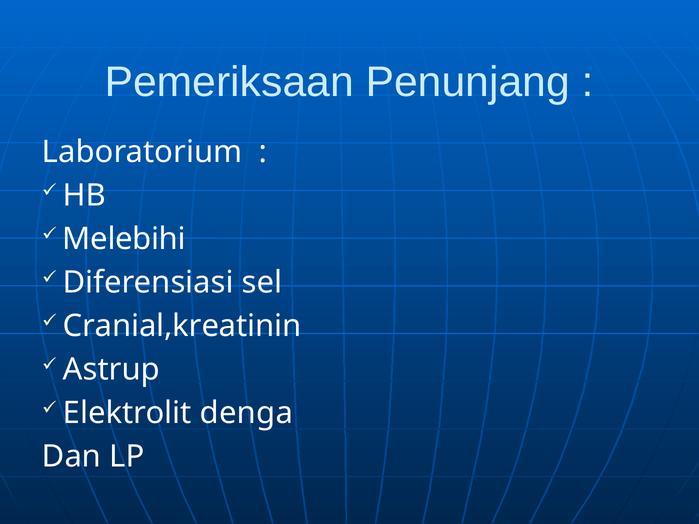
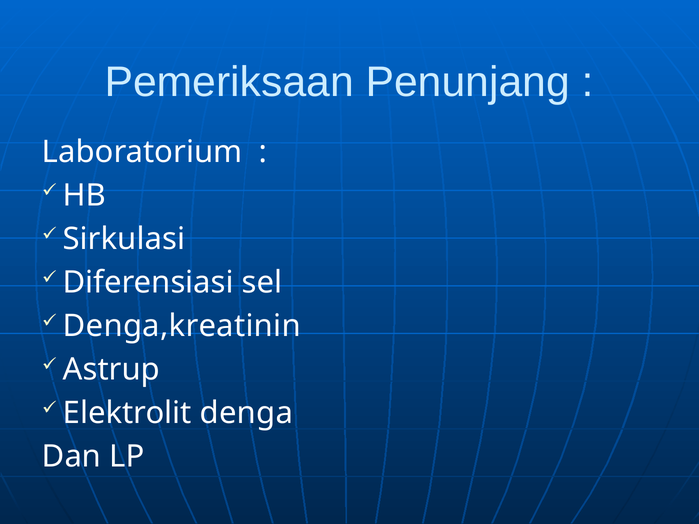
Melebihi: Melebihi -> Sirkulasi (124, 239)
Cranial,kreatinin: Cranial,kreatinin -> Denga,kreatinin (182, 326)
